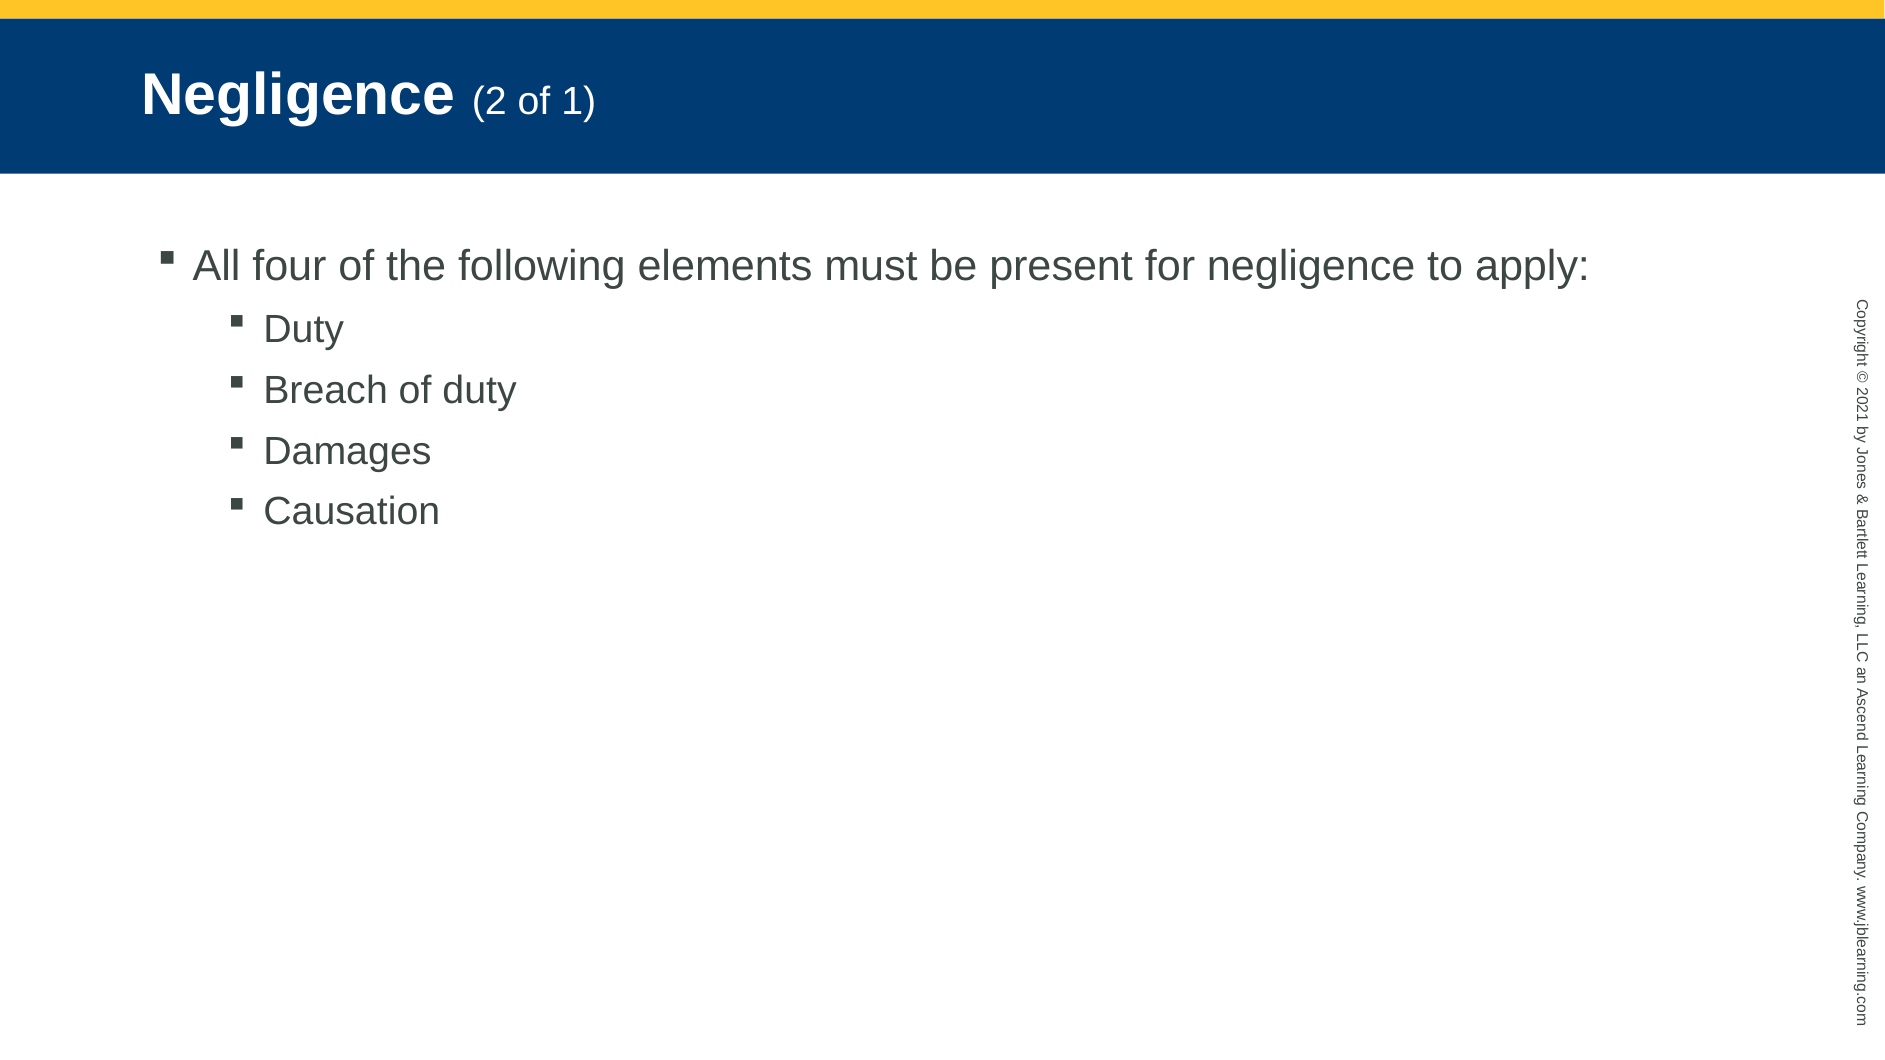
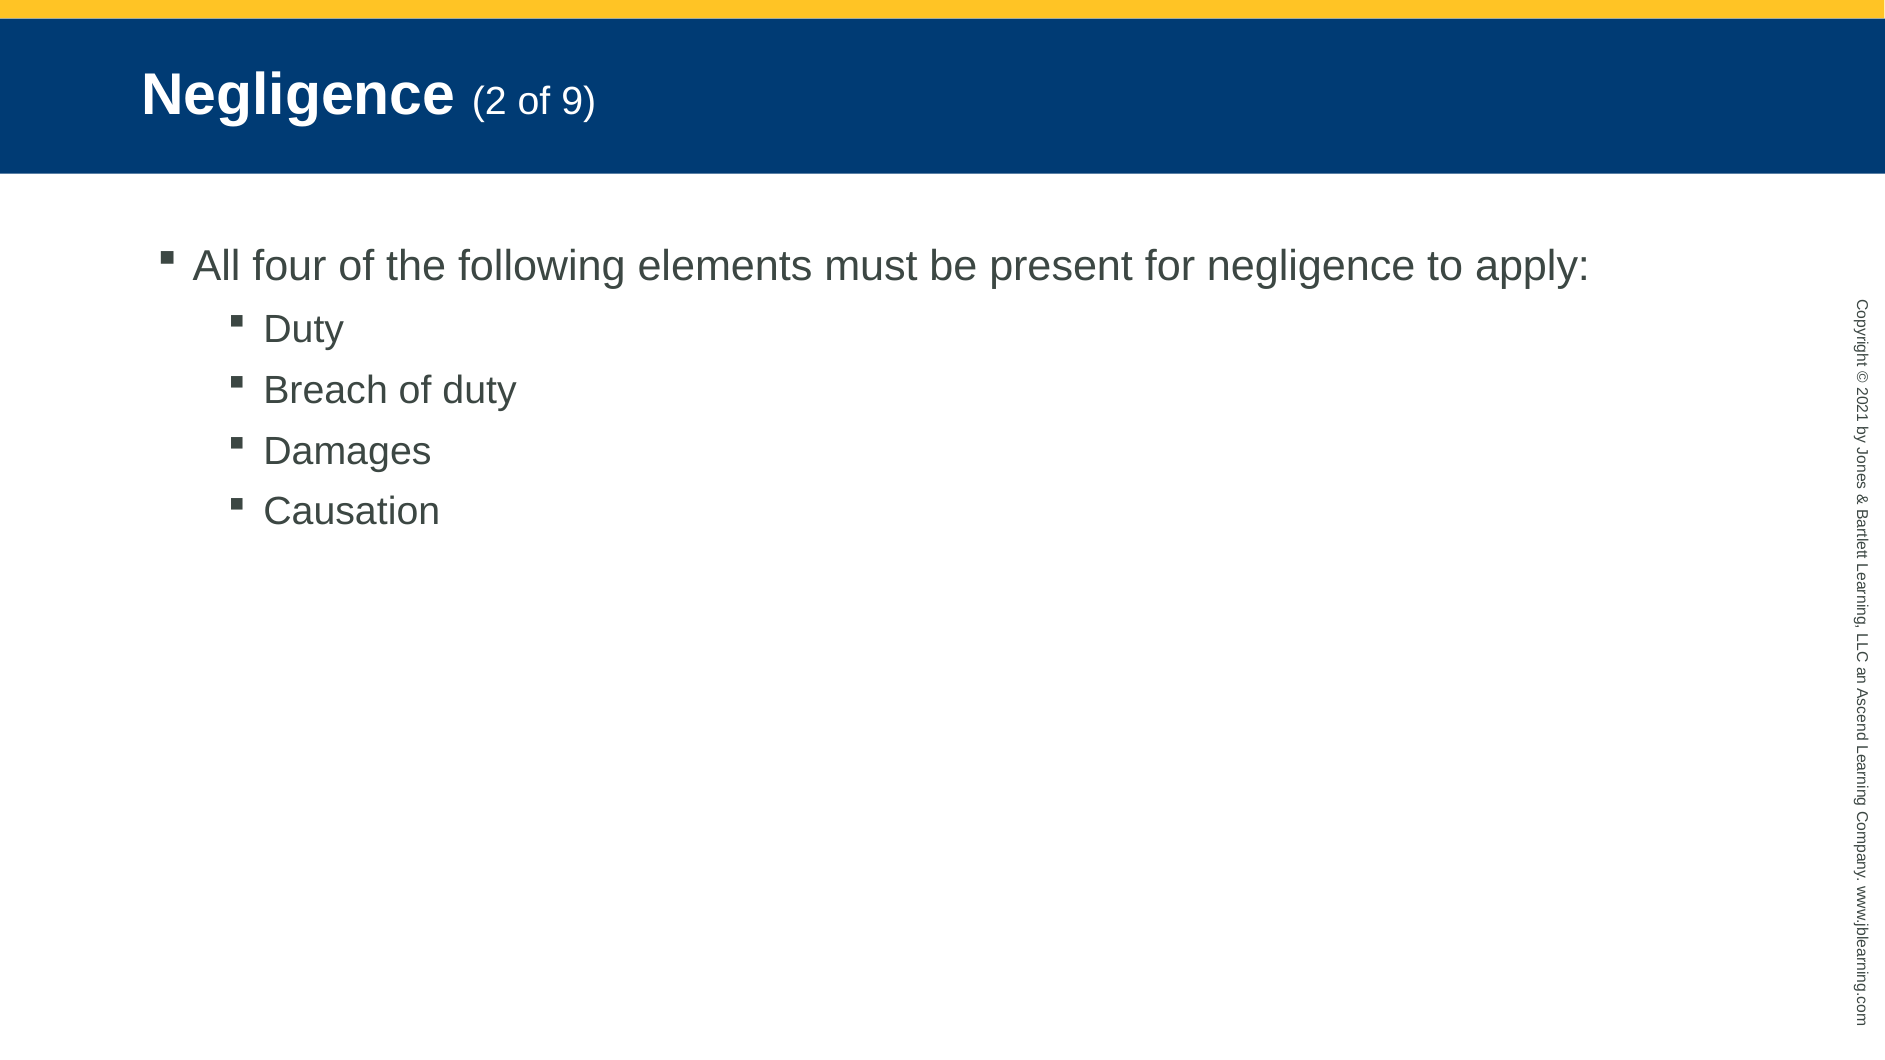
of 1: 1 -> 9 (579, 101)
